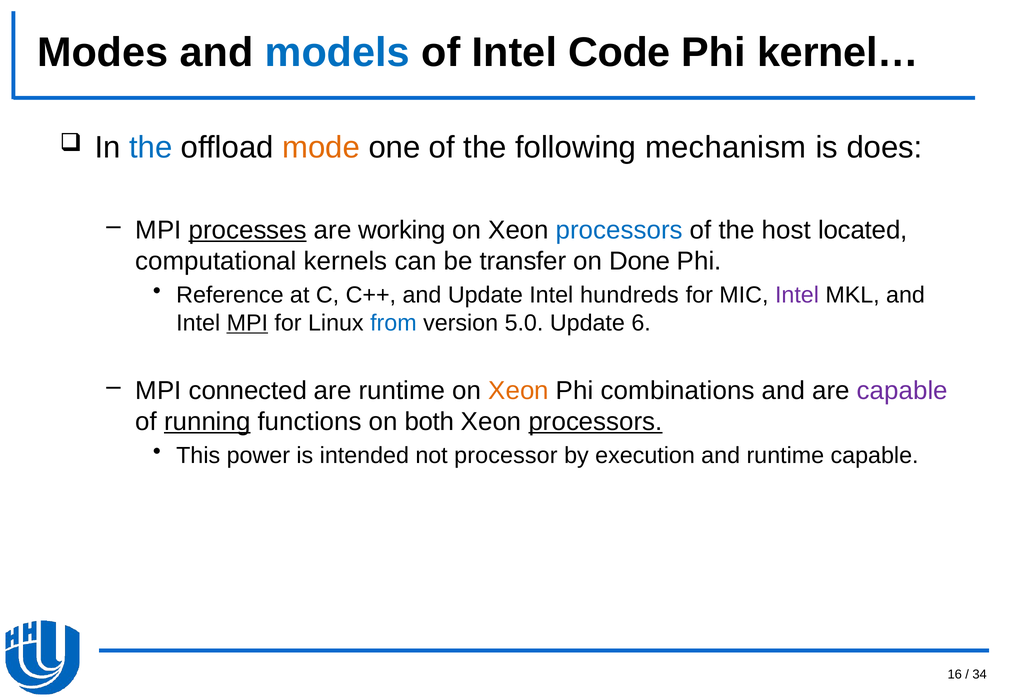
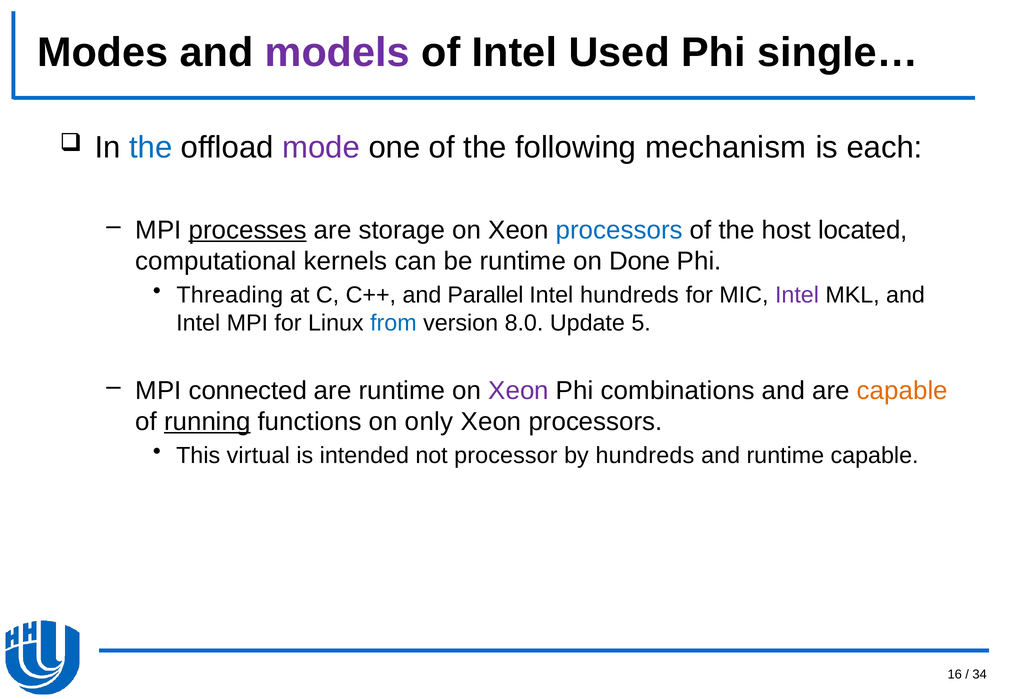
models colour: blue -> purple (337, 53)
Code: Code -> Used (619, 53)
kernel…: kernel… -> single… (838, 53)
mode colour: orange -> purple (321, 147)
does: does -> each (885, 147)
working: working -> storage (402, 230)
be transfer: transfer -> runtime (523, 261)
Reference: Reference -> Threading (230, 295)
and Update: Update -> Parallel (485, 295)
MPI underline: present -> none (247, 323)
5.0: 5.0 -> 8.0 (524, 323)
6: 6 -> 5 (641, 323)
Xeon colour: orange -> purple (519, 390)
capable colour: purple -> orange (902, 390)
both: both -> only (429, 421)
processors underline: present -> none (596, 421)
power: power -> virtual (258, 455)
by execution: execution -> hundreds (645, 455)
